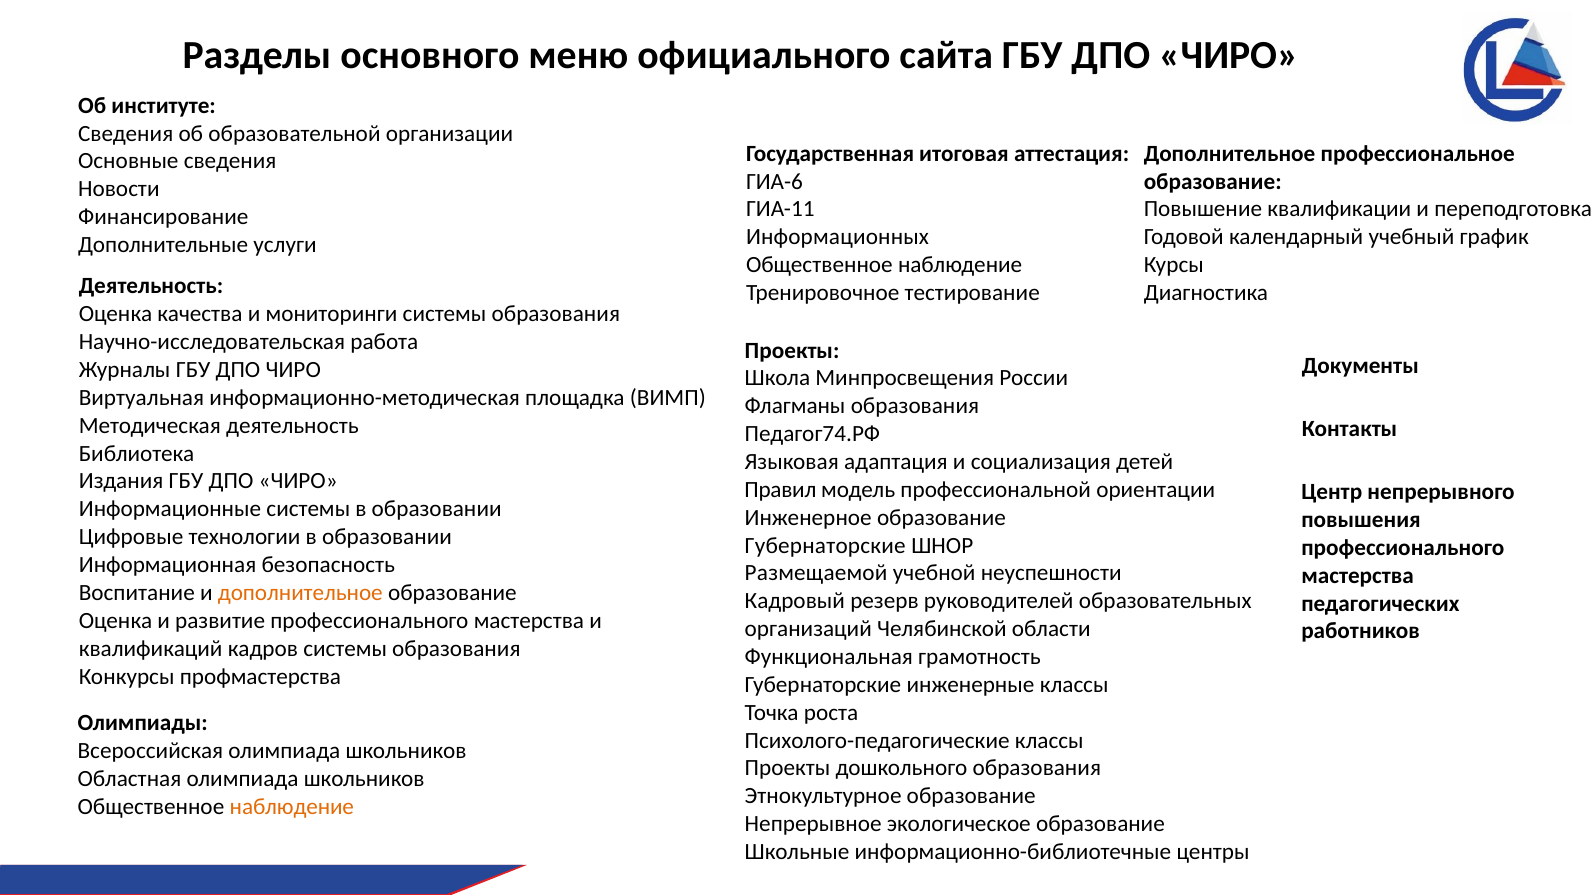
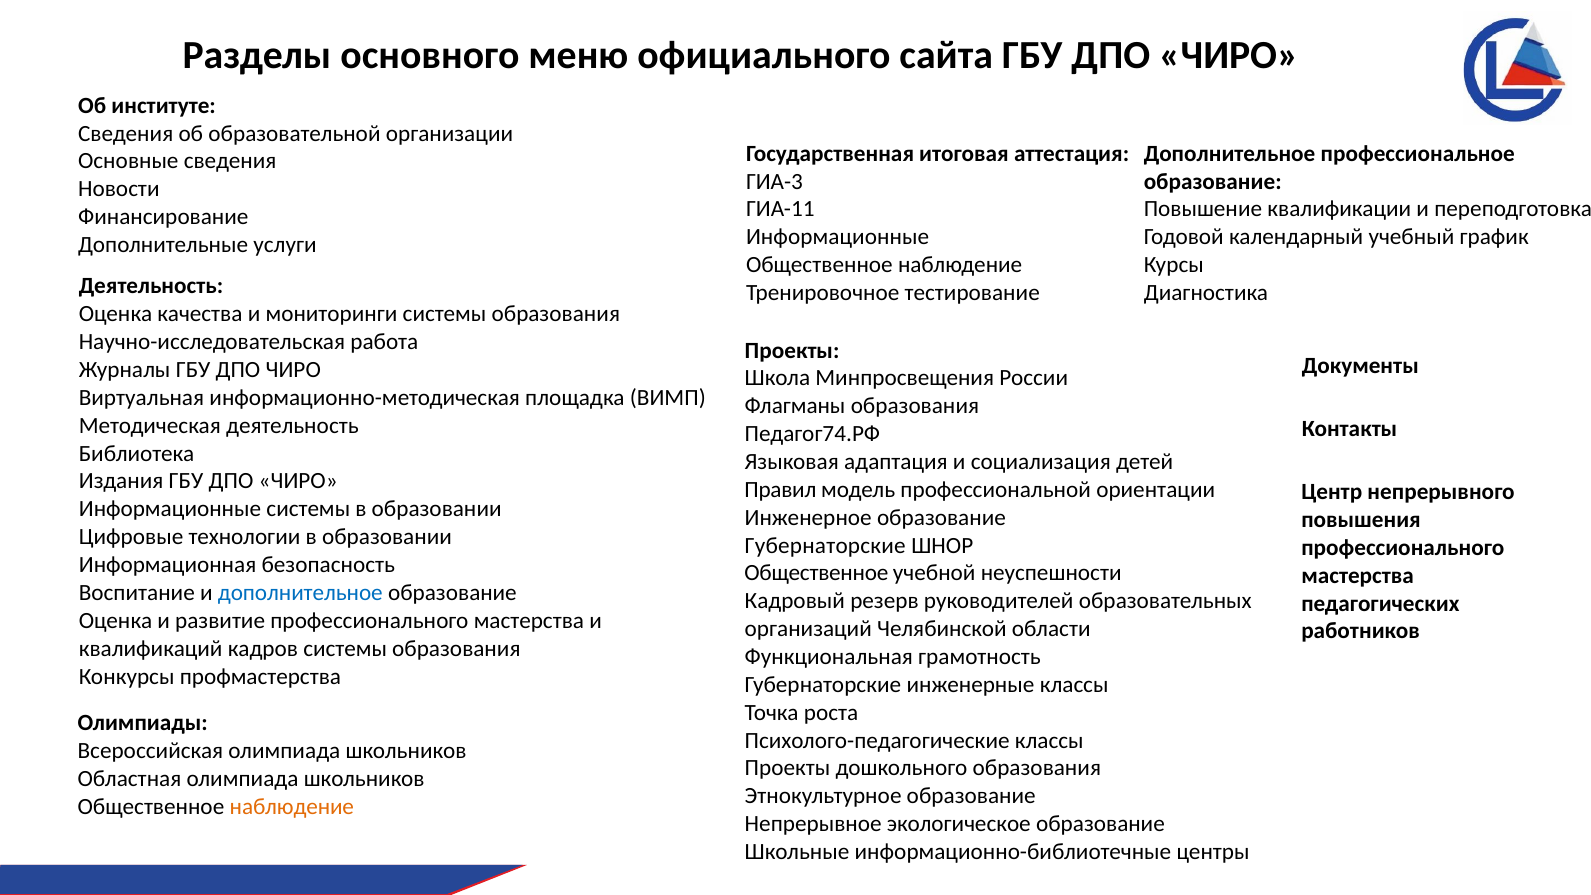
ГИА-6: ГИА-6 -> ГИА-3 (774, 181)
Информационных: Информационных -> Информационные (838, 237)
Размещаемой: Размещаемой -> Общественное (816, 573)
дополнительное colour: orange -> blue (300, 593)
